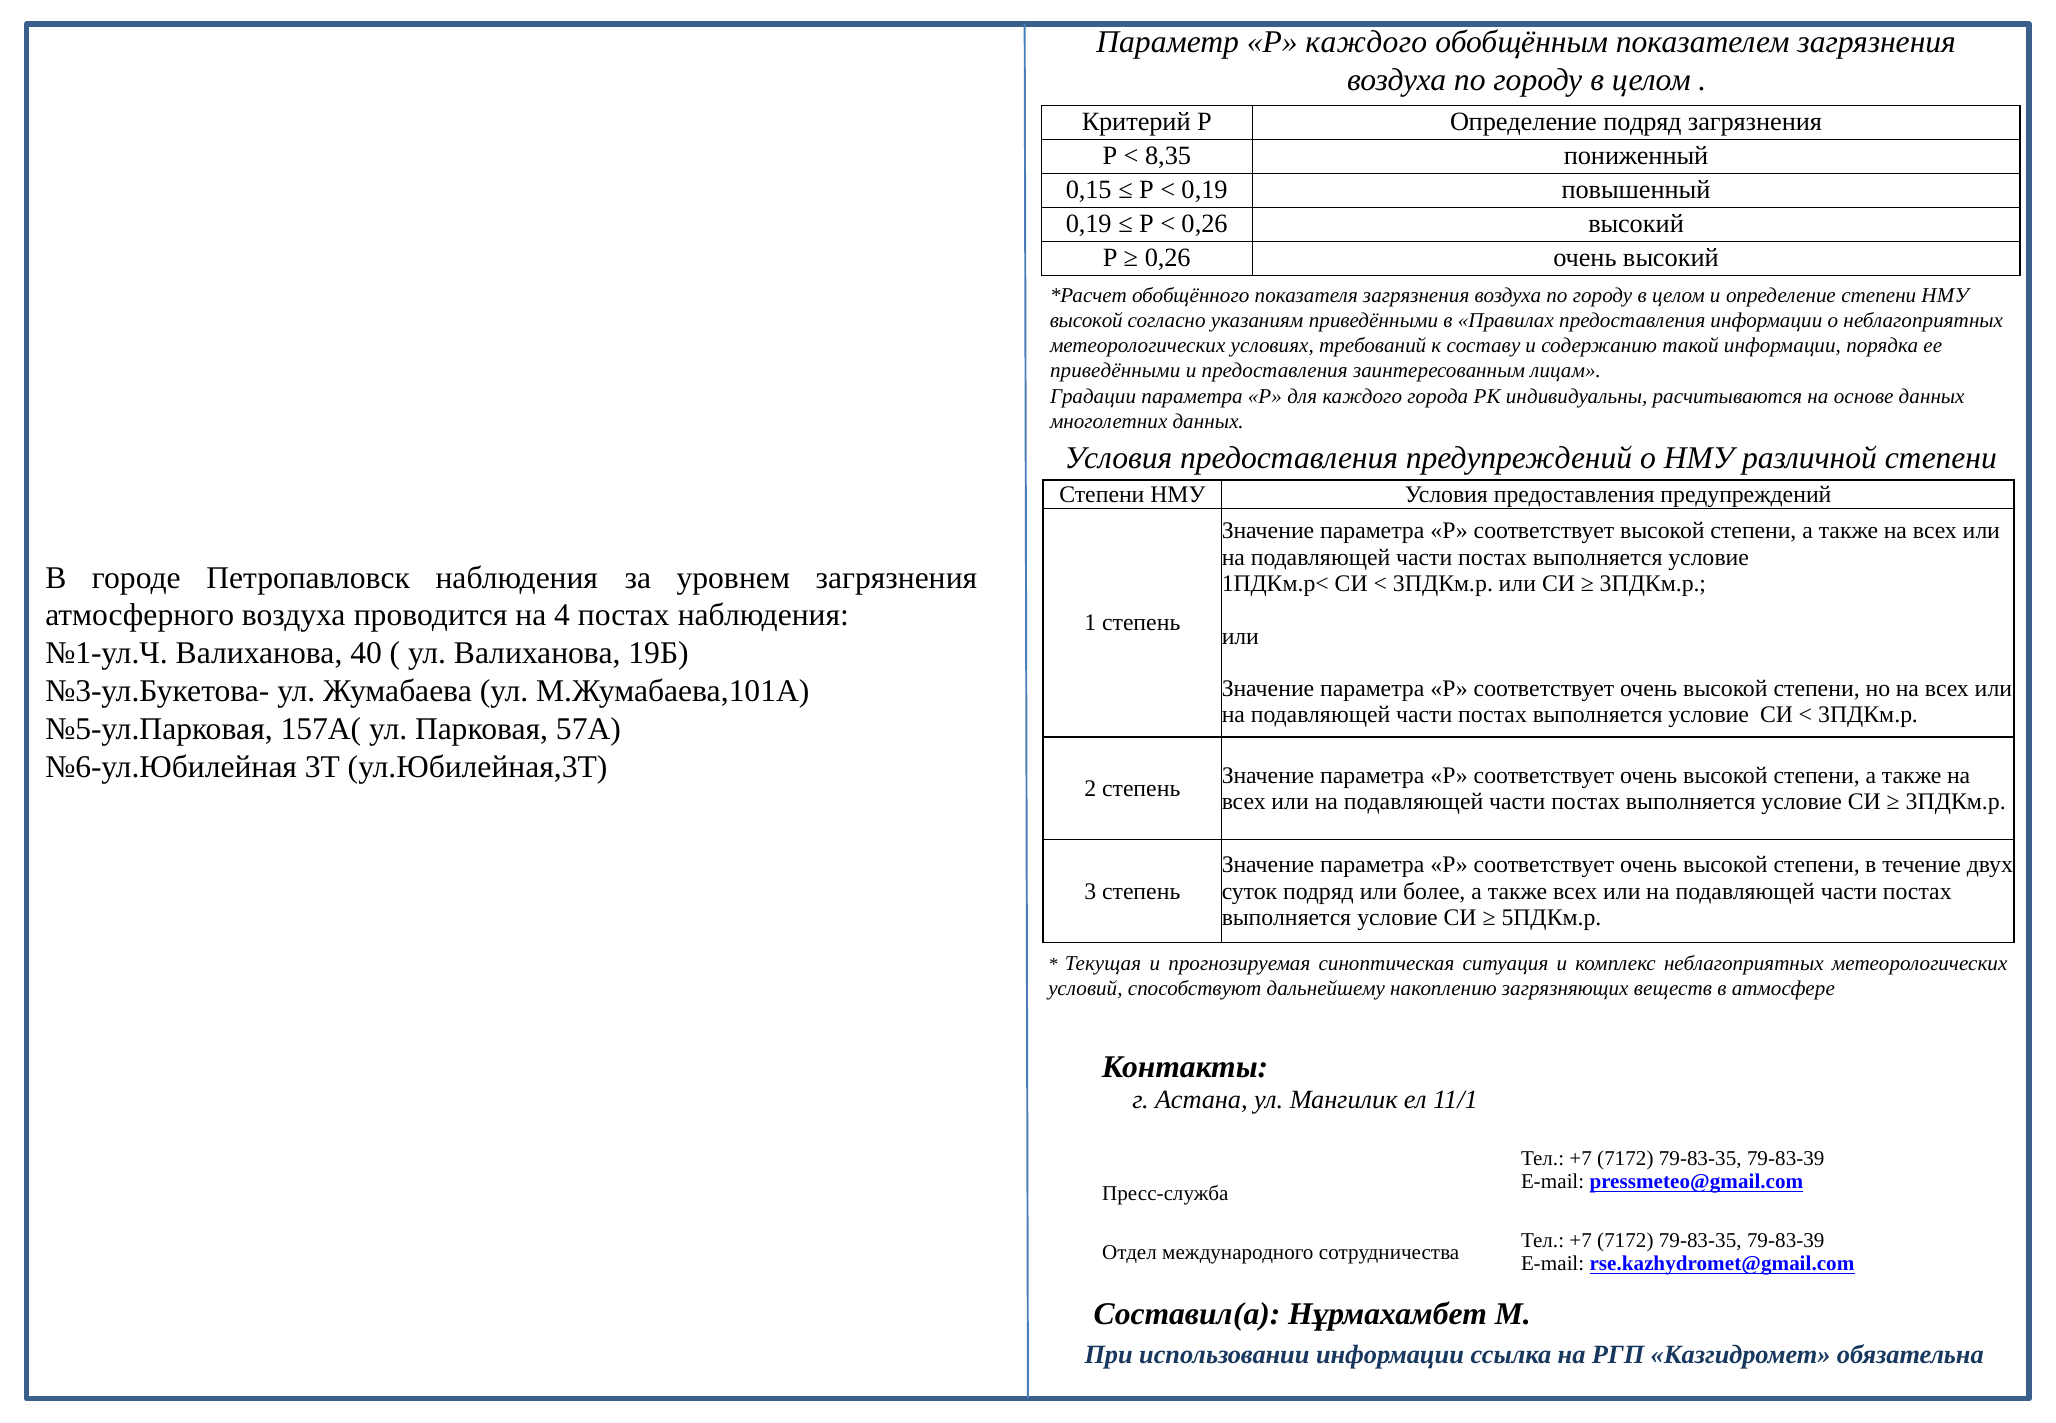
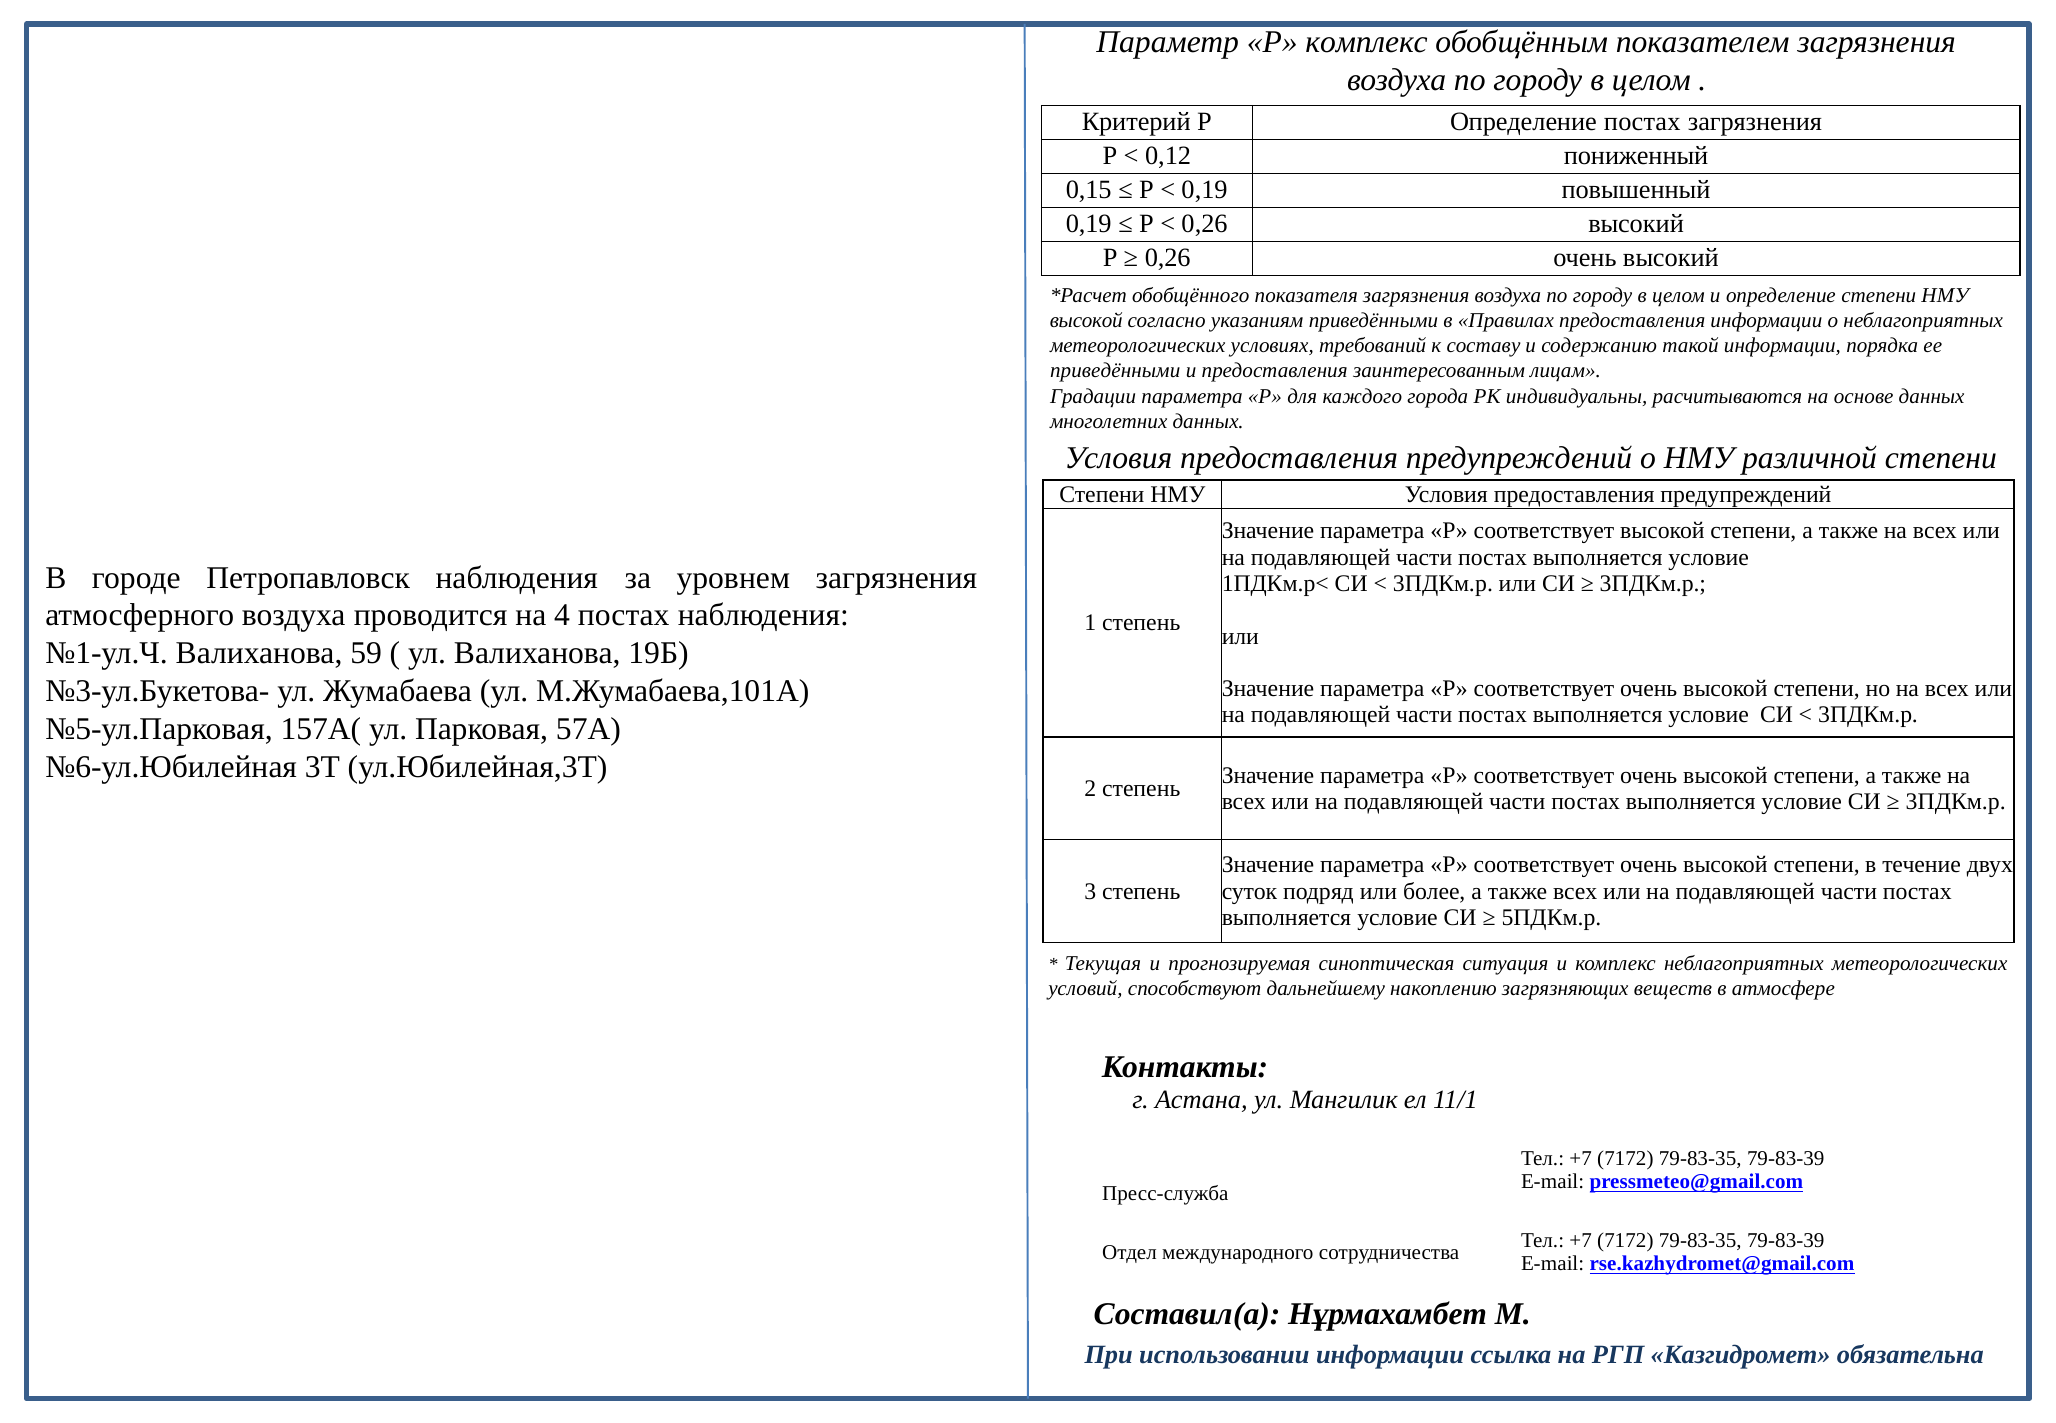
Р каждого: каждого -> комплекс (1367, 42)
Определение подряд: подряд -> постах (1642, 122)
8,35: 8,35 -> 0,12 (1168, 156)
40: 40 -> 59 (366, 654)
